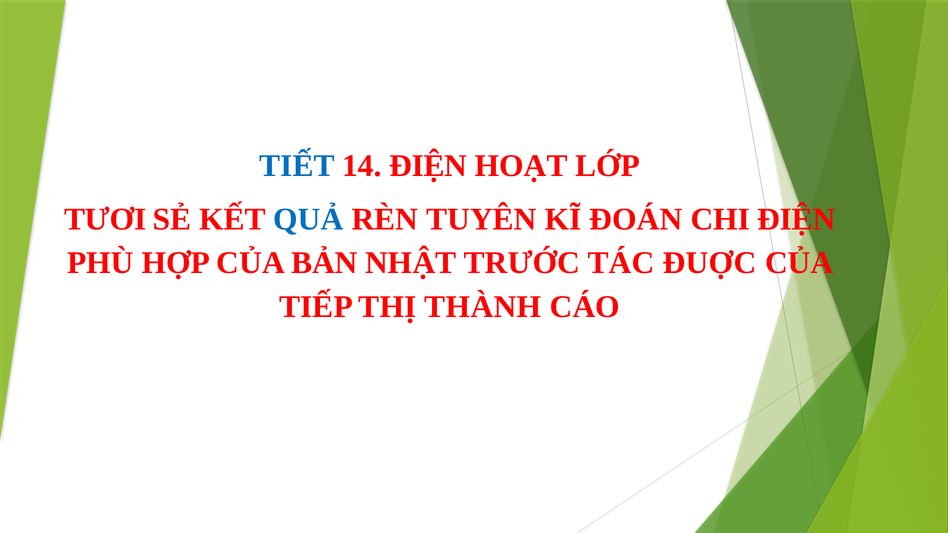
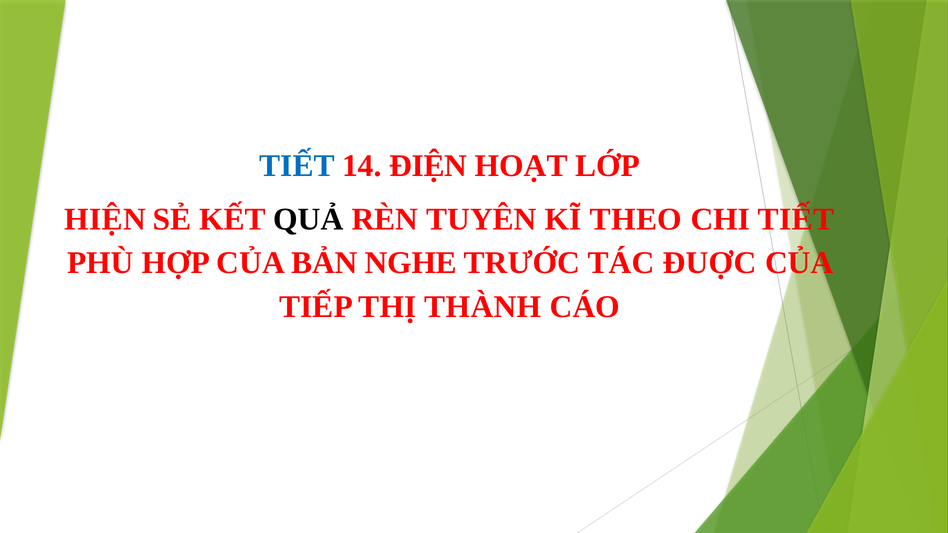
TƯƠI: TƯƠI -> HIỆN (105, 220)
QUẢ colour: blue -> black (309, 220)
ĐOÁN: ĐOÁN -> THEO (636, 220)
CHI ĐIỆN: ĐIỆN -> TIẾT (796, 220)
NHẬT: NHẬT -> NGHE (411, 263)
